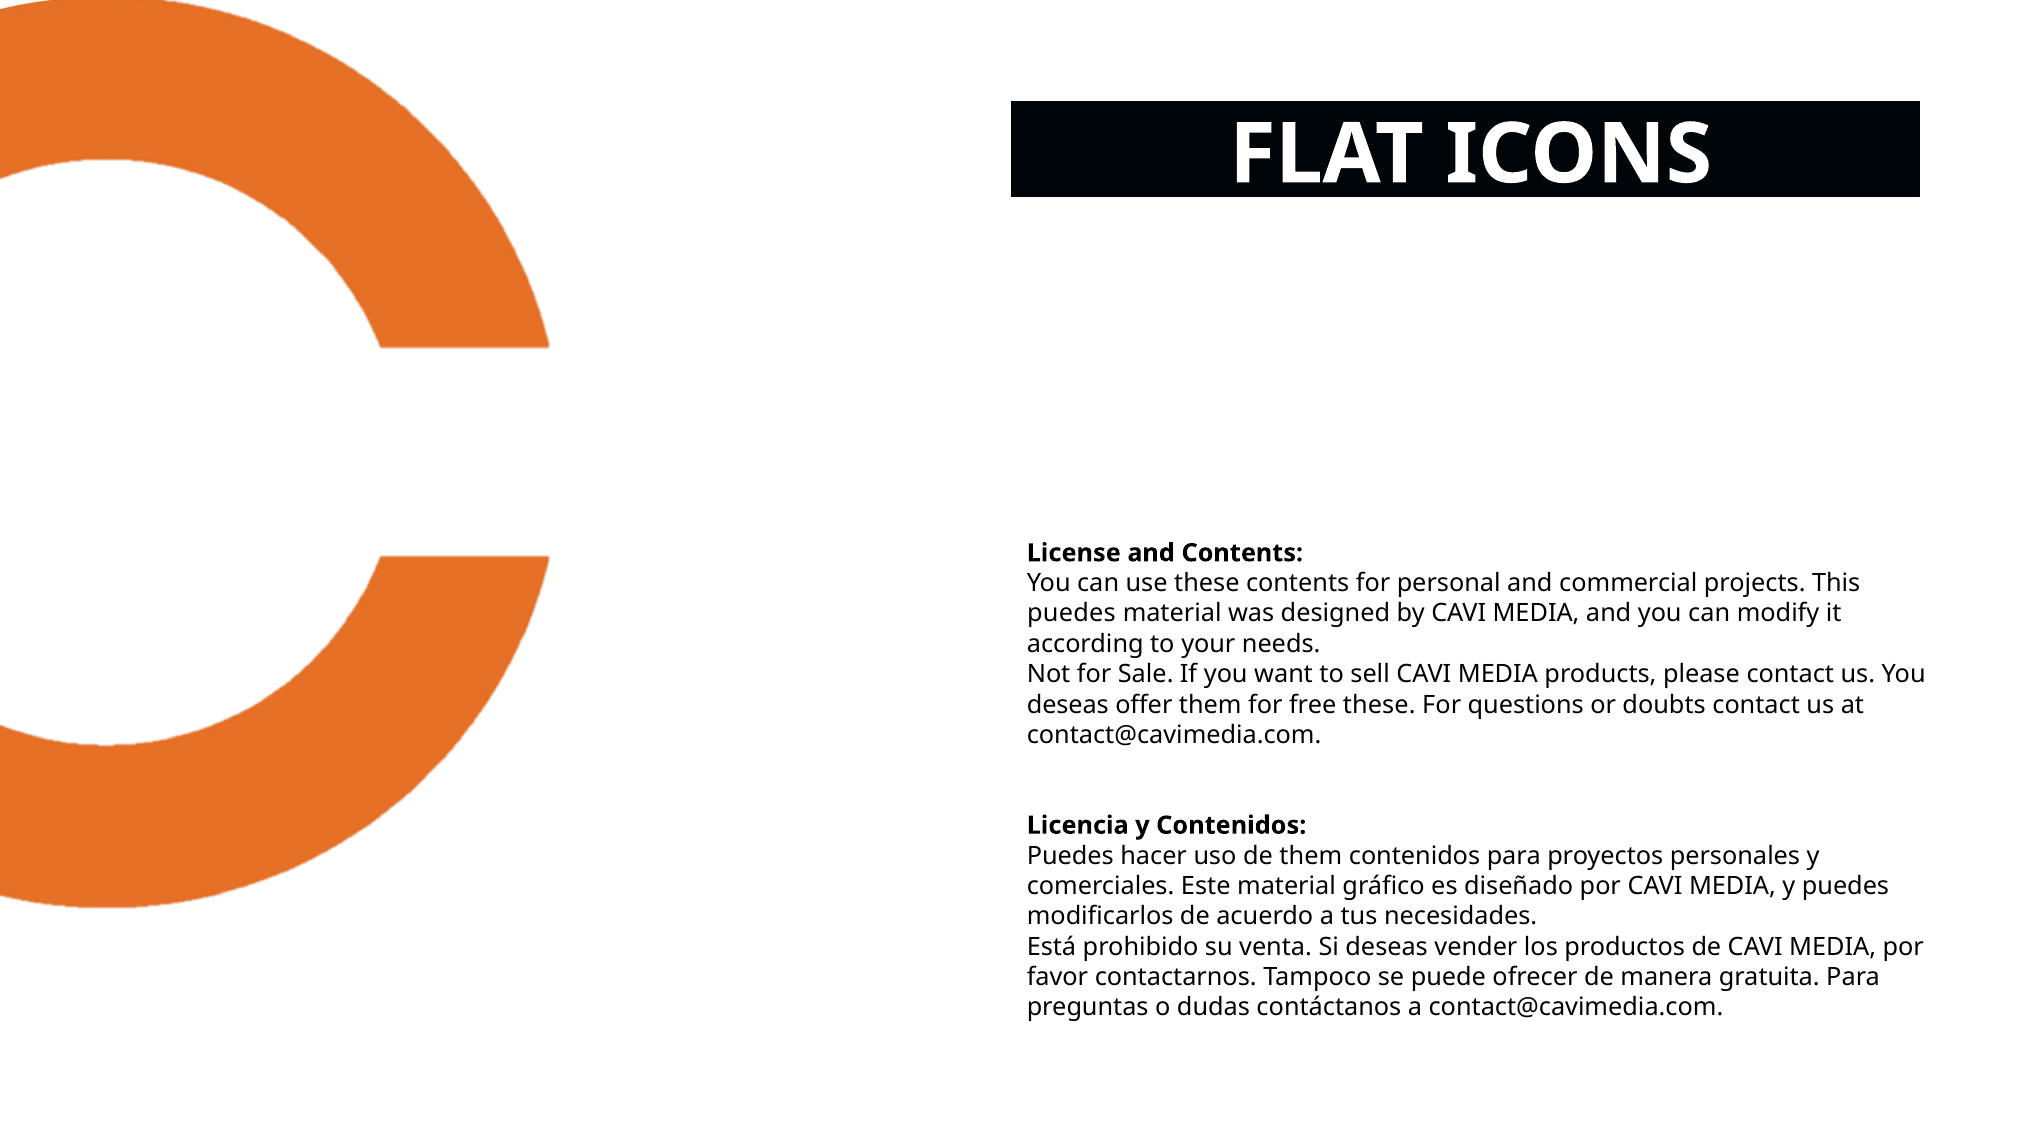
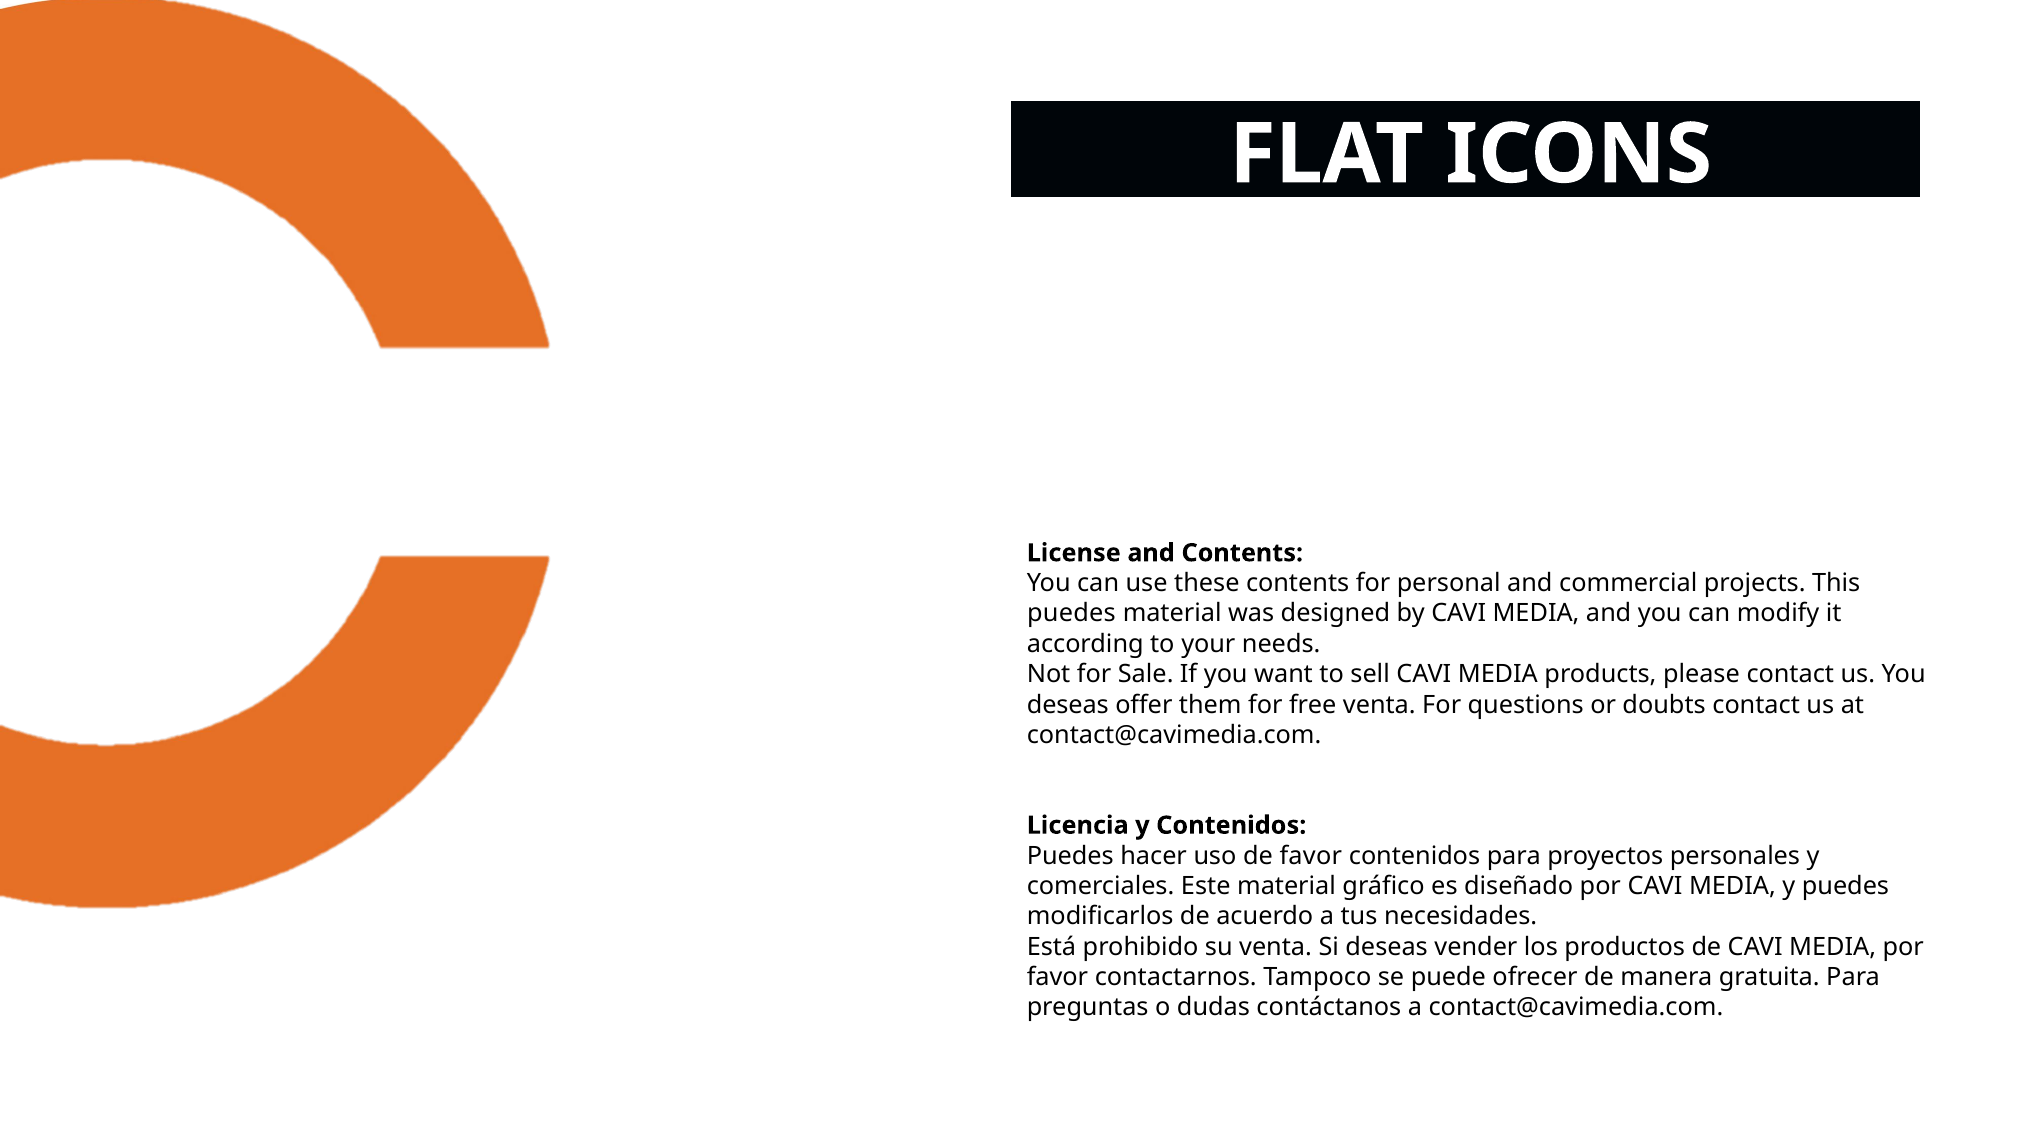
free these: these -> venta (1379, 705)
de them: them -> favor (1311, 856)
